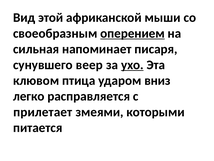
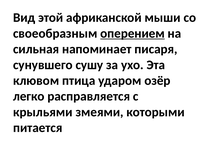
веер: веер -> сушу (89, 65)
ухо underline: present -> none (132, 65)
вниз: вниз -> озёр (157, 80)
прилетает: прилетает -> крыльями (43, 112)
